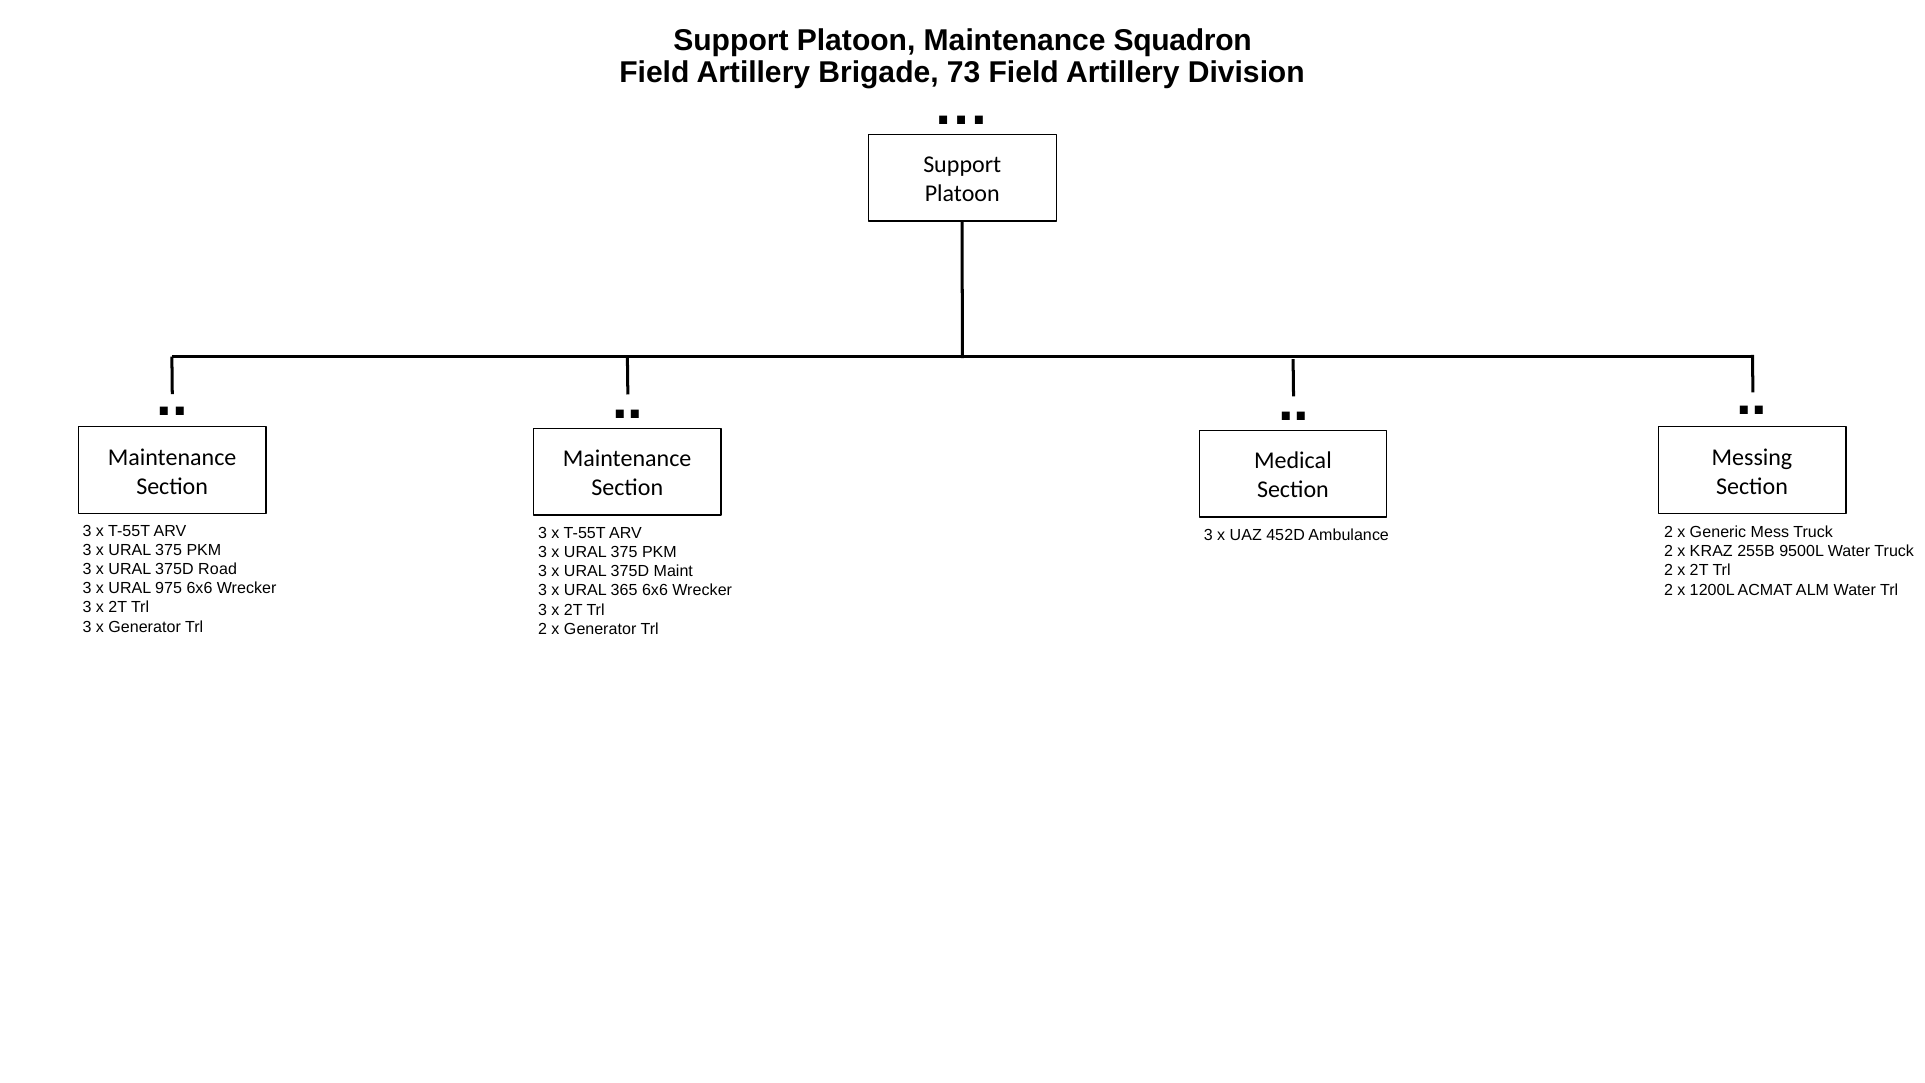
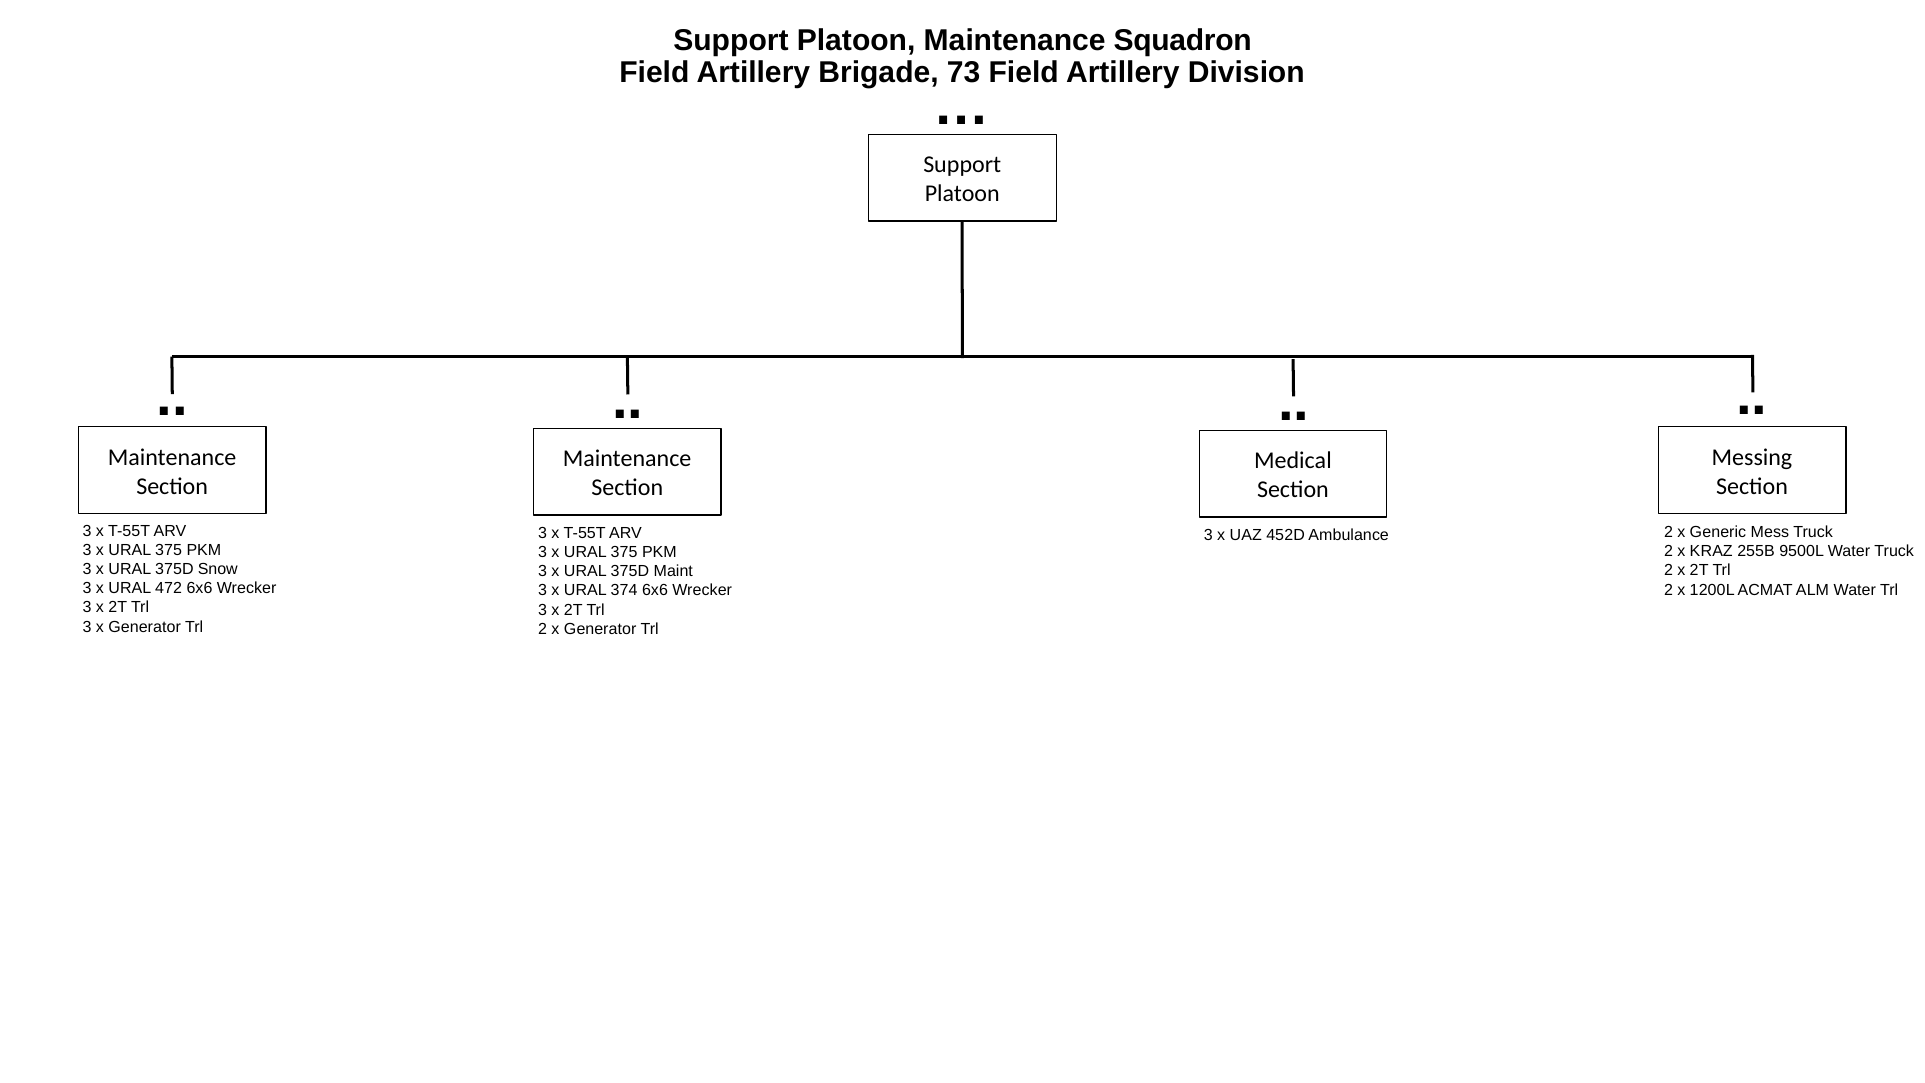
Road: Road -> Snow (218, 569)
975: 975 -> 472 (169, 588)
365: 365 -> 374 (624, 591)
